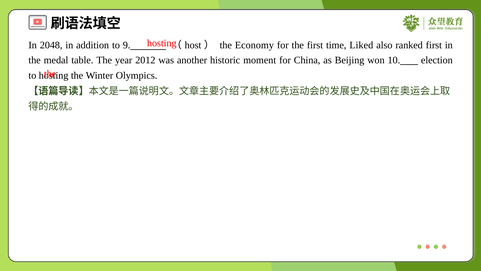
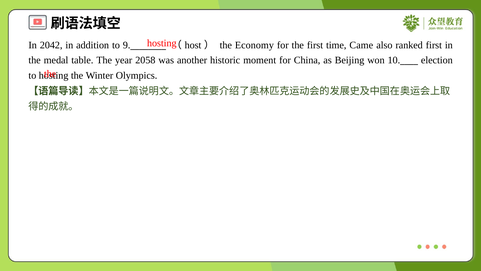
2048: 2048 -> 2042 (51, 45)
Liked: Liked -> Came (361, 45)
2012: 2012 -> 2058 (145, 60)
